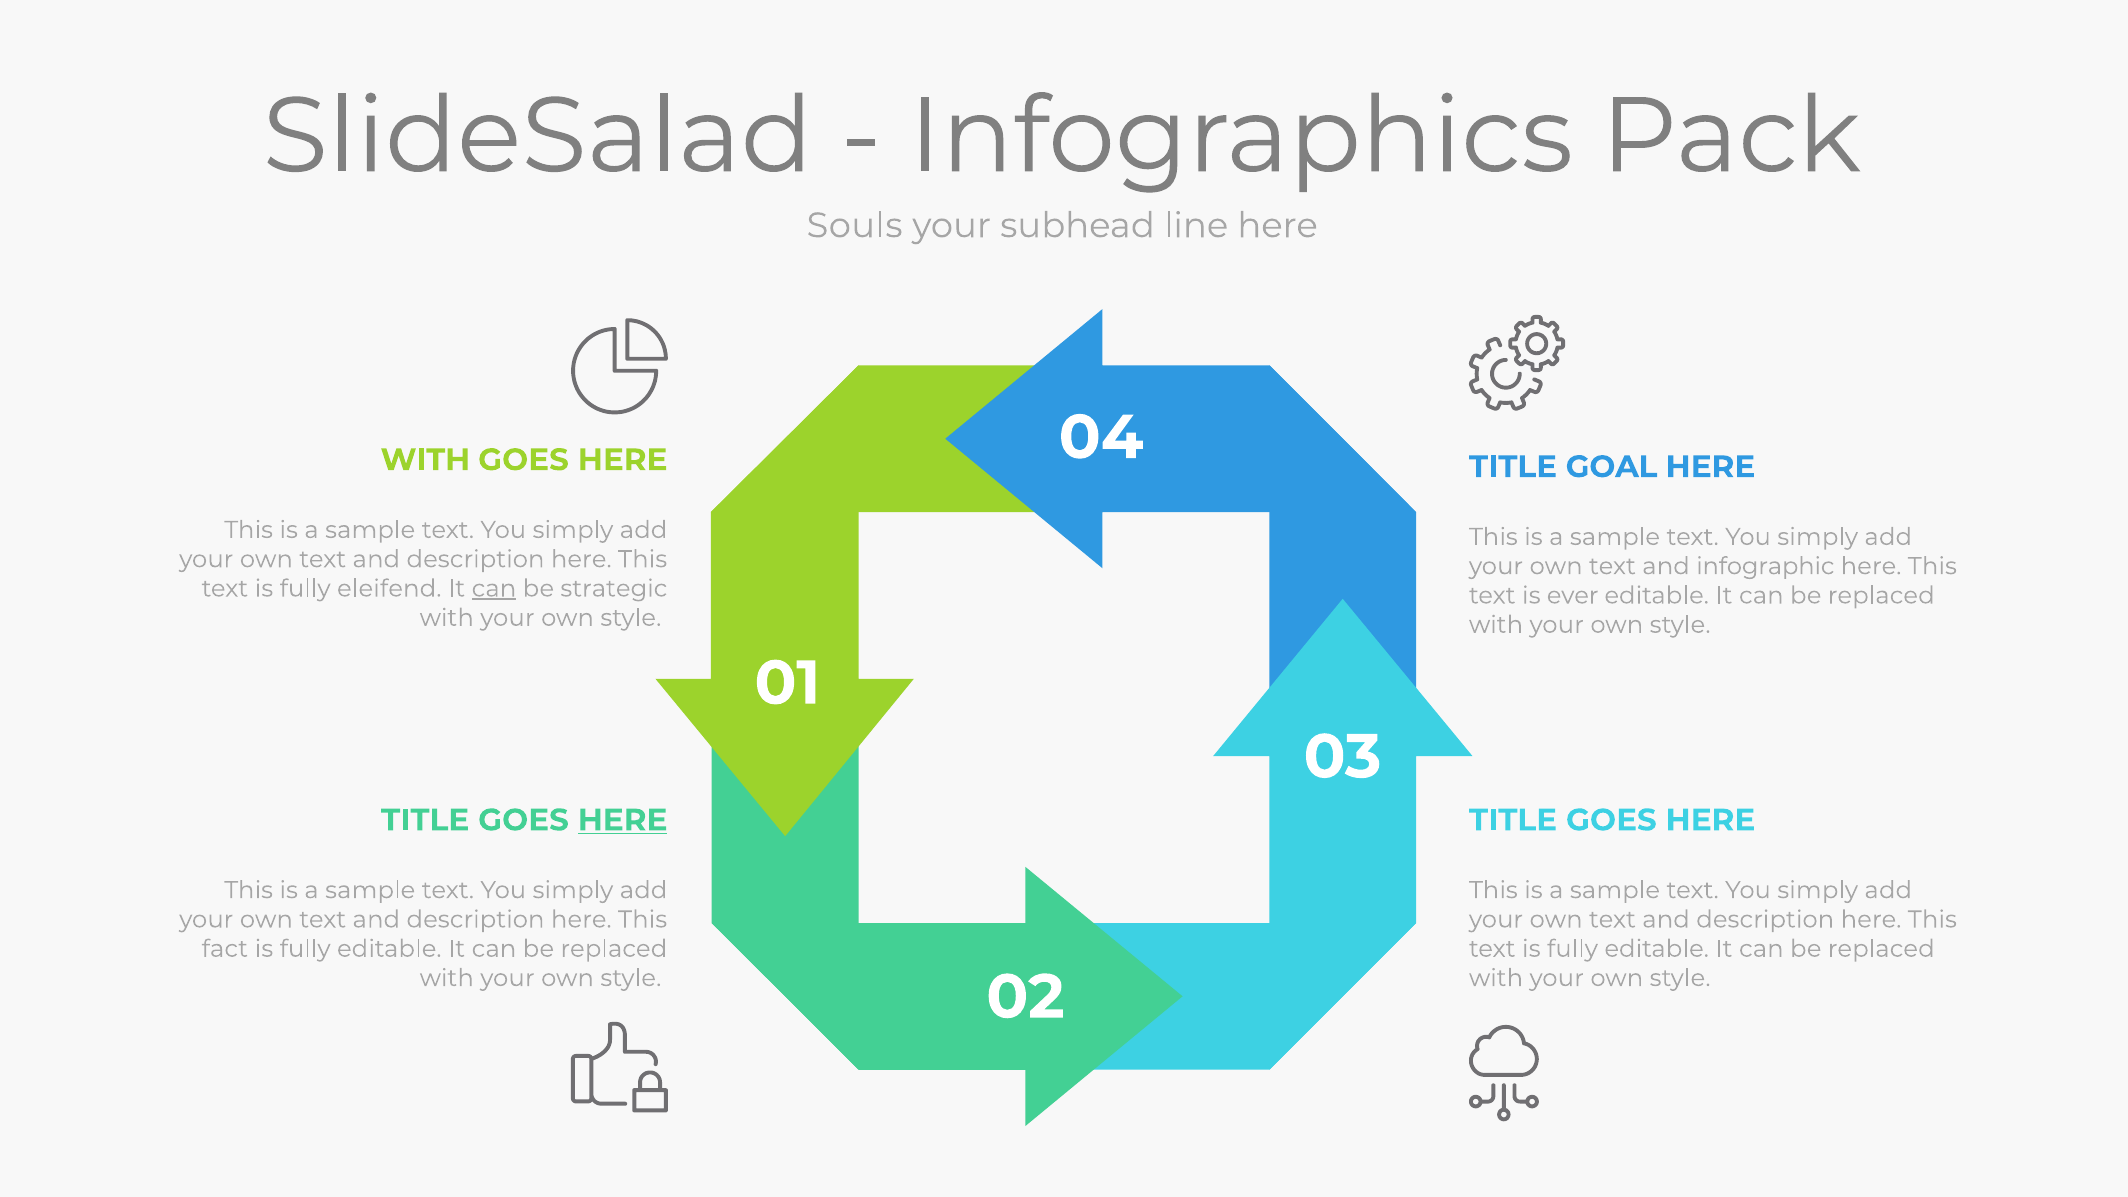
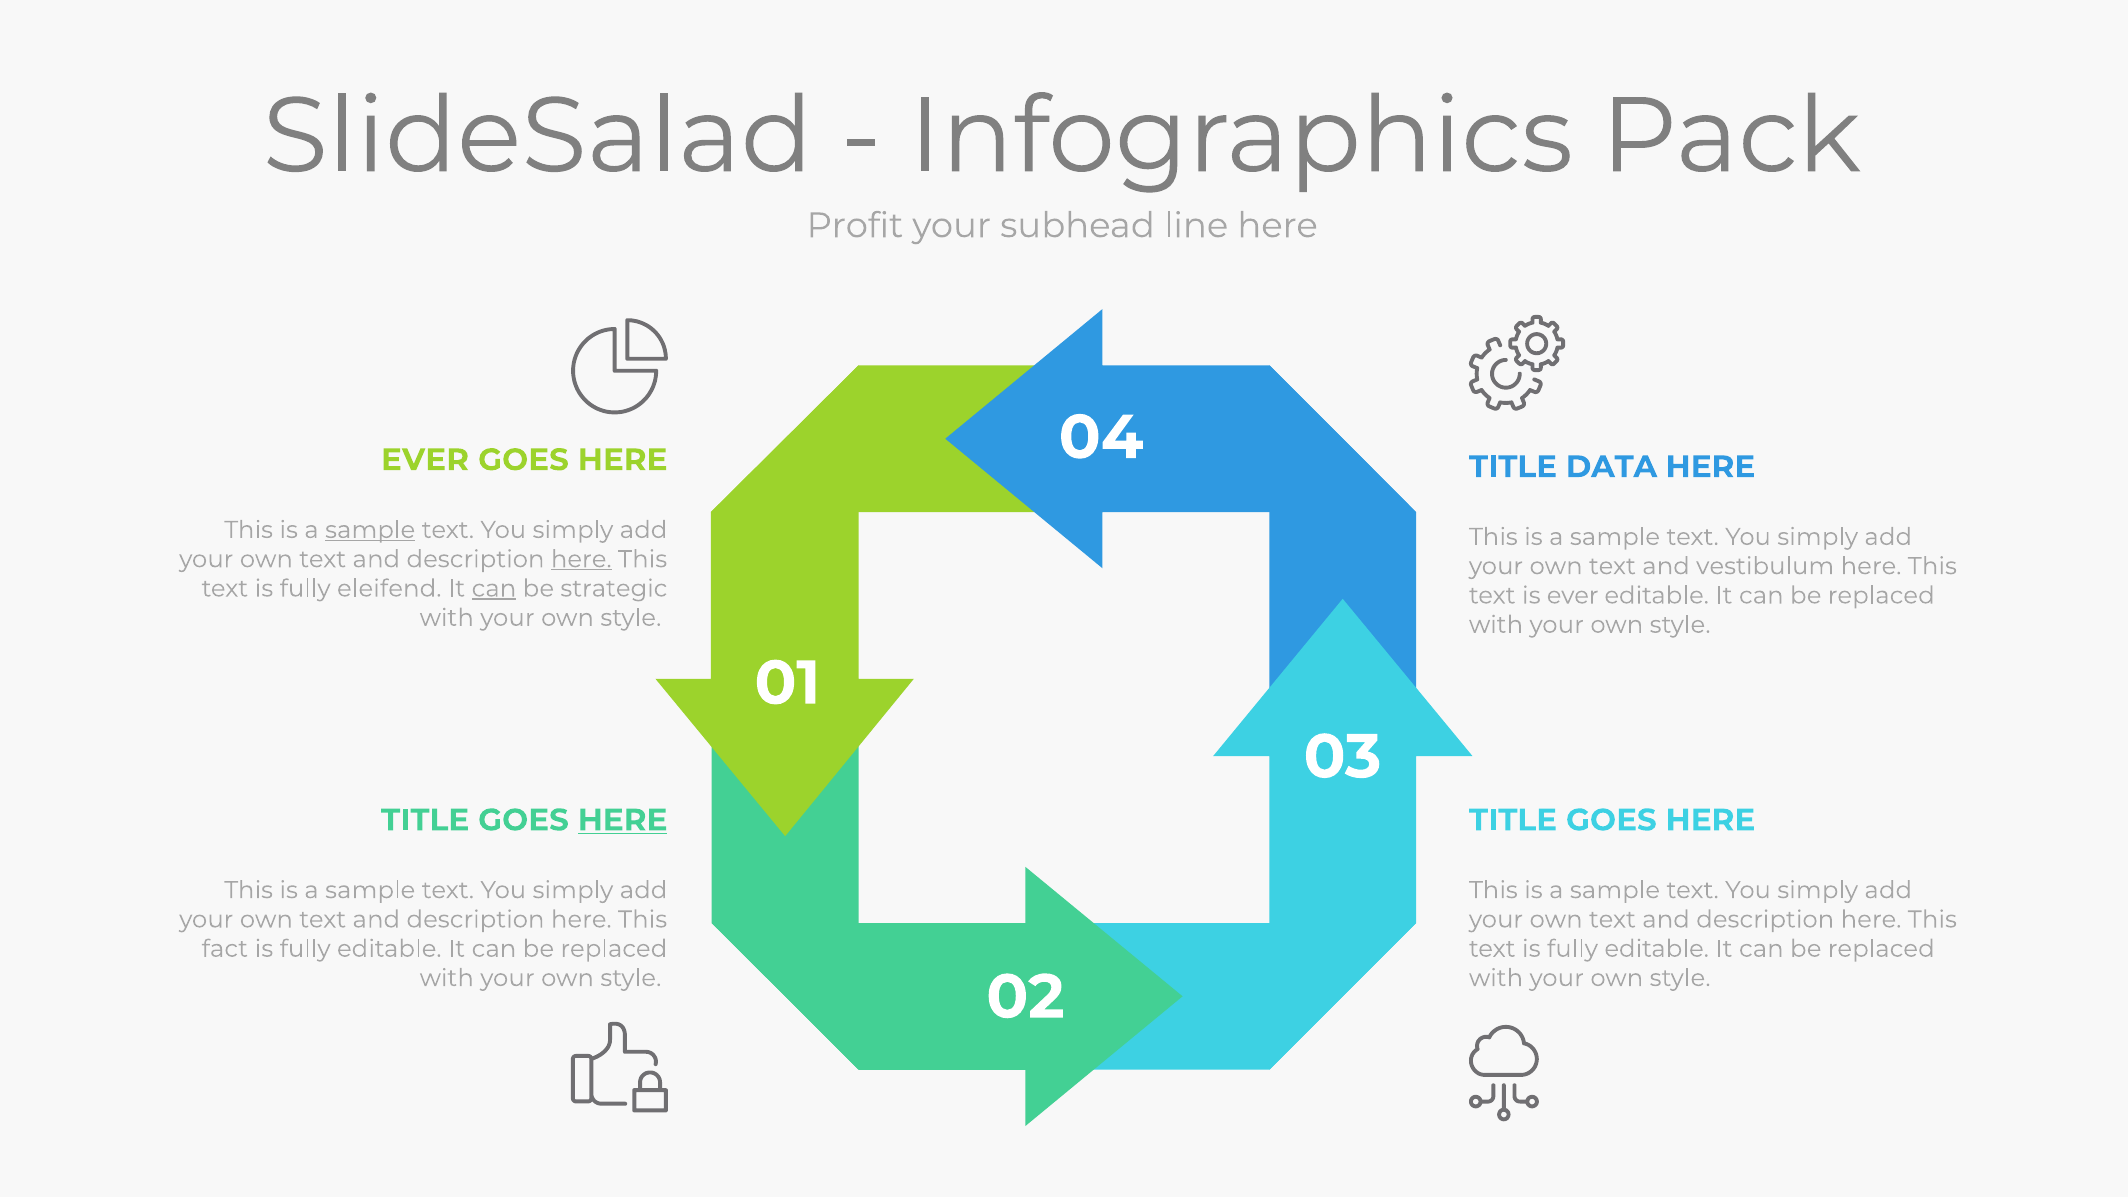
Souls: Souls -> Profit (855, 226)
WITH: WITH -> EVER (425, 460)
GOAL: GOAL -> DATA (1611, 467)
sample underline: none -> present (370, 530)
here underline: none -> present (581, 559)
infographic: infographic -> vestibulum (1765, 566)
